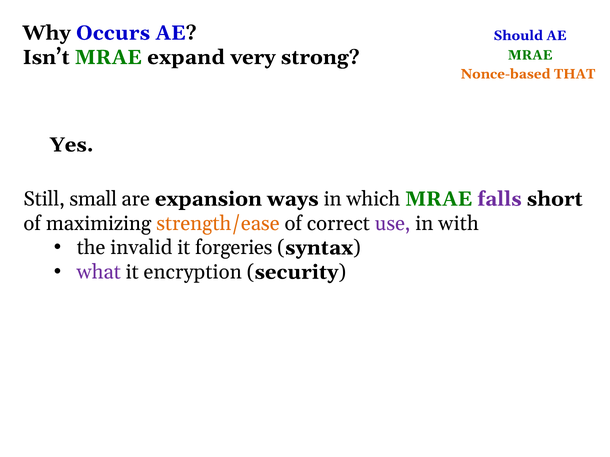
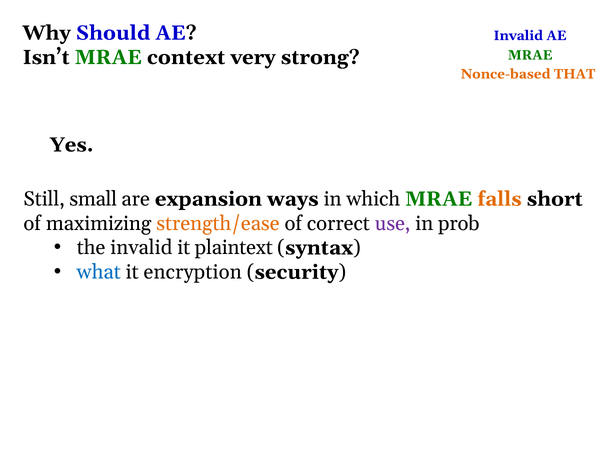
Occurs: Occurs -> Should (113, 33)
Should: Should -> Invalid (518, 36)
expand: expand -> context (186, 57)
falls colour: purple -> orange (499, 199)
with: with -> prob (459, 224)
forgeries: forgeries -> plaintext (234, 248)
what colour: purple -> blue (99, 272)
